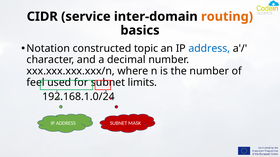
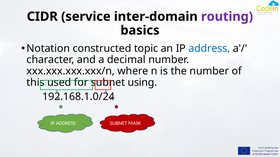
routing colour: orange -> purple (227, 17)
feel: feel -> this (36, 83)
limits: limits -> using (142, 83)
